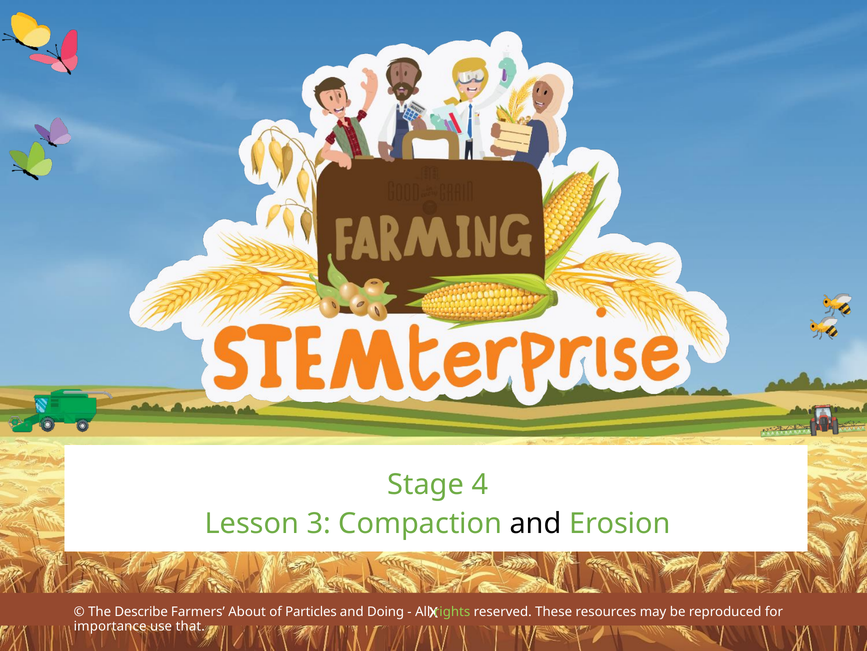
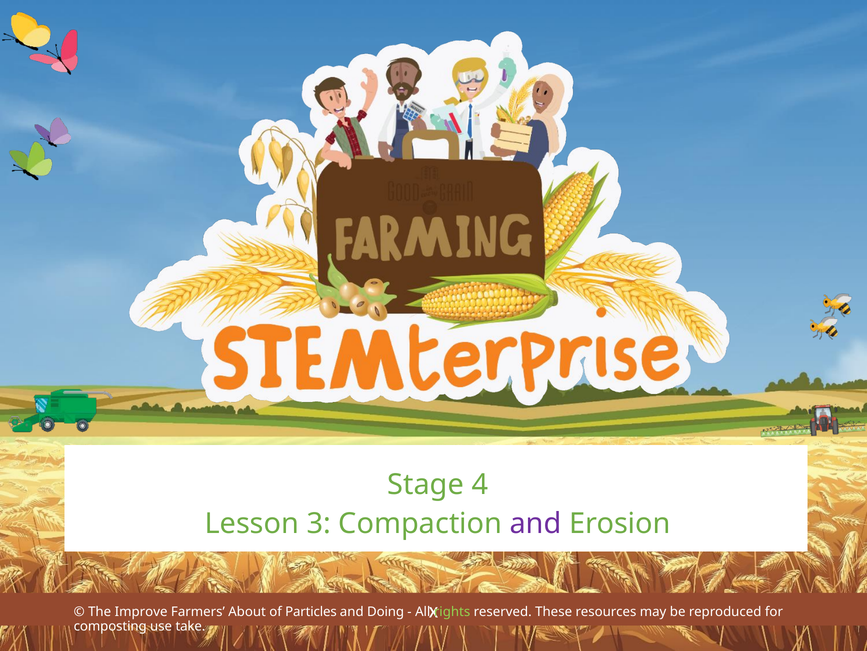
and colour: black -> purple (536, 523)
Describe: Describe -> Improve (141, 611)
importance: importance -> composting (110, 626)
that: that -> take (190, 626)
